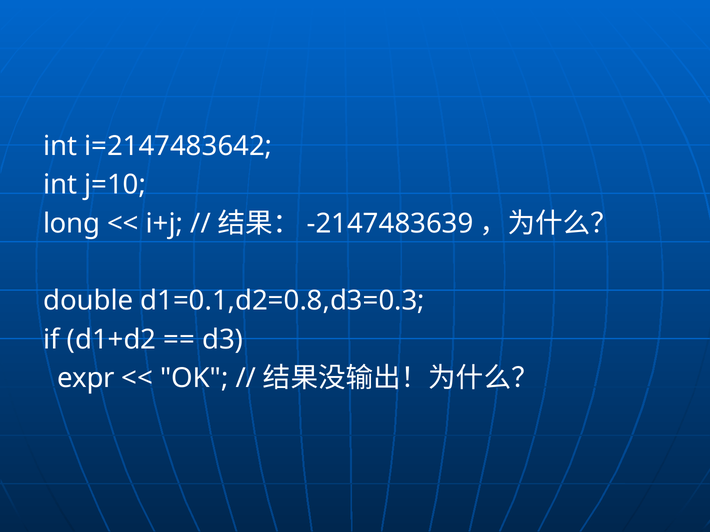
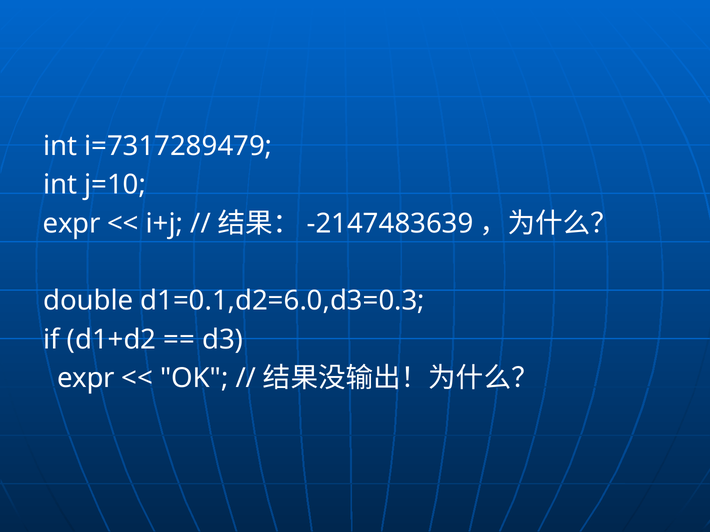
i=2147483642: i=2147483642 -> i=7317289479 (178, 146)
long: long -> expr (72, 224)
d1=0.1,d2=0.8,d3=0.3: d1=0.1,d2=0.8,d3=0.3 -> d1=0.1,d2=6.0,d3=0.3 (283, 301)
